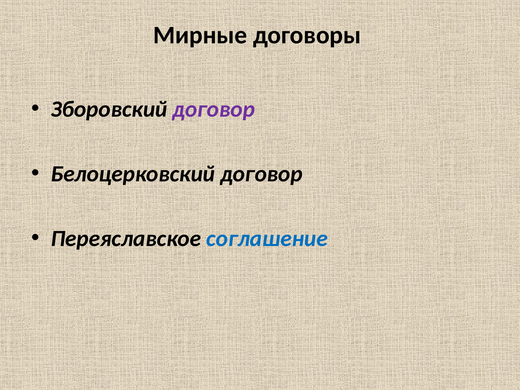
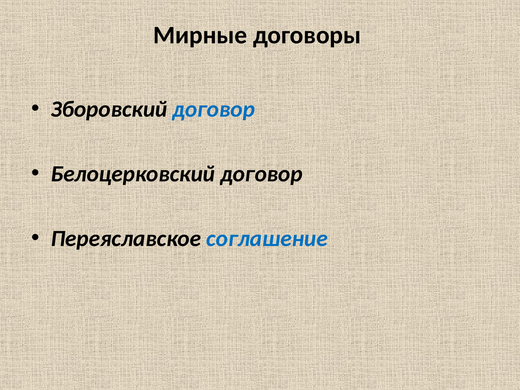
договор colour: purple -> blue (214, 109)
